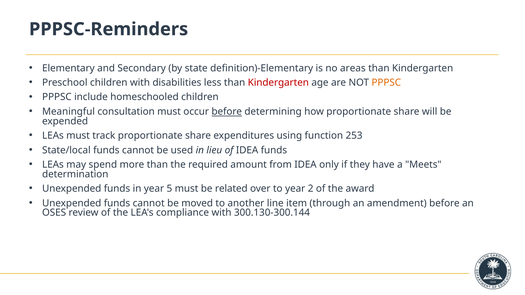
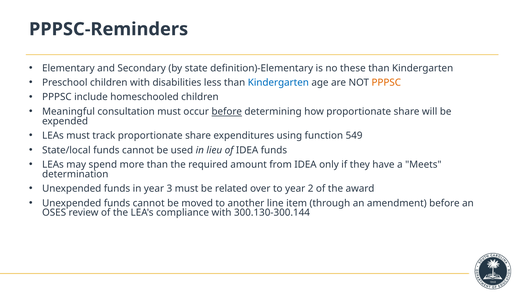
areas: areas -> these (353, 68)
Kindergarten colour: red -> blue (278, 83)
253: 253 -> 549 (354, 136)
5: 5 -> 3 (169, 189)
